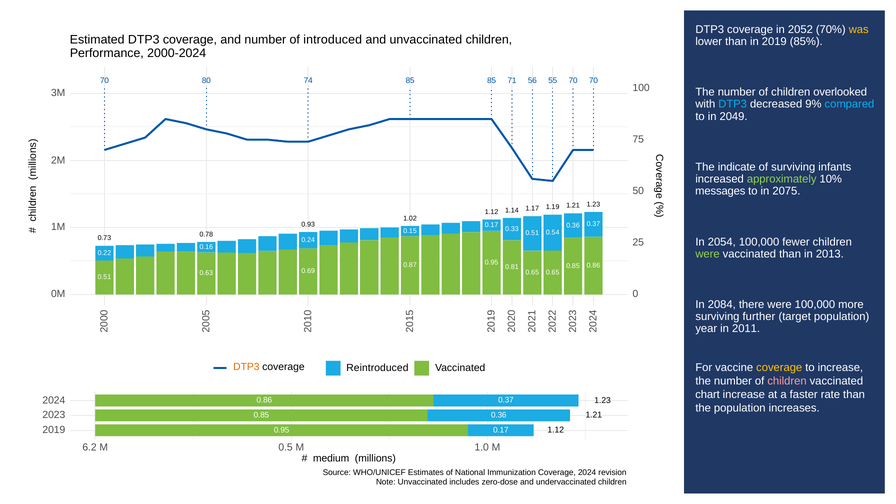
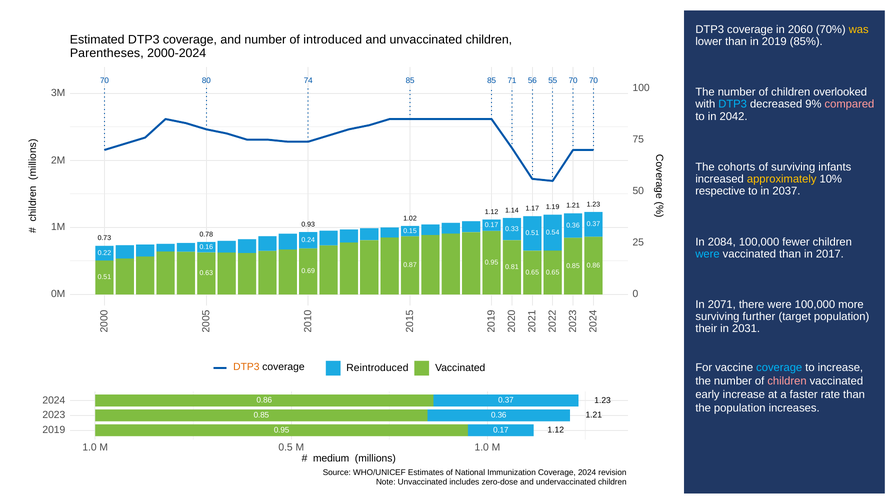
2052: 2052 -> 2060 (800, 29)
Performance: Performance -> Parentheses (107, 53)
compared colour: light blue -> pink (849, 104)
2049: 2049 -> 2042 (734, 116)
indicate: indicate -> cohorts (737, 167)
approximately colour: light green -> yellow (782, 179)
messages: messages -> respective (720, 191)
2075: 2075 -> 2037 (786, 191)
2054: 2054 -> 2084 (722, 242)
were colour: light green -> light blue (708, 254)
2013: 2013 -> 2017 (830, 254)
2084: 2084 -> 2071 (722, 305)
year: year -> their (706, 329)
2011: 2011 -> 2031 (746, 329)
coverage colour: yellow -> light blue (779, 368)
chart: chart -> early (707, 395)
6.2: 6.2 -> 1.0 (90, 447)
